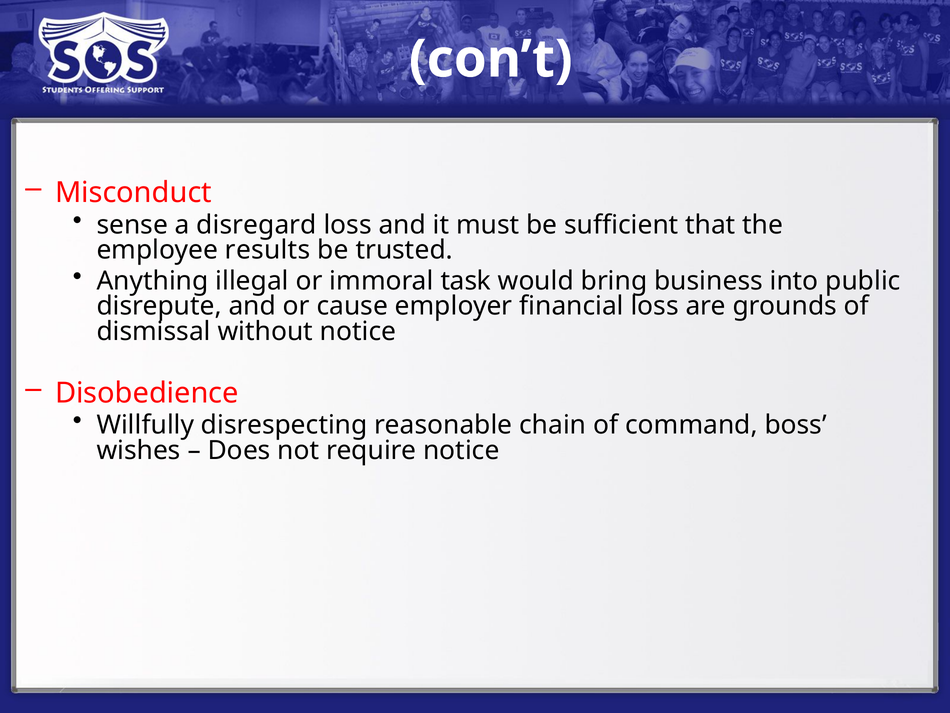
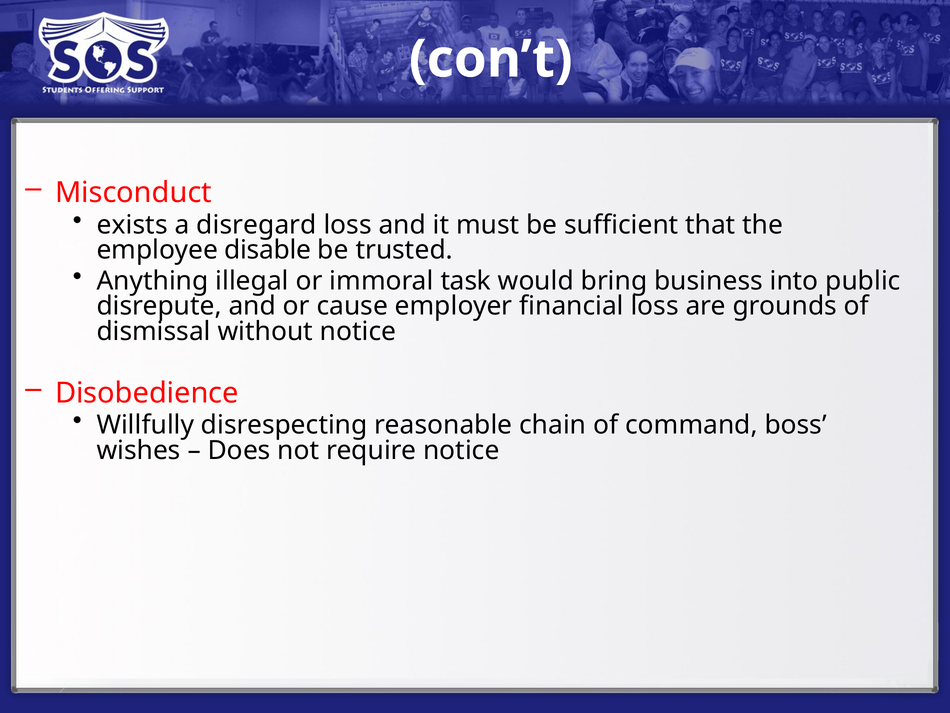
sense: sense -> exists (132, 225)
results: results -> disable (268, 250)
